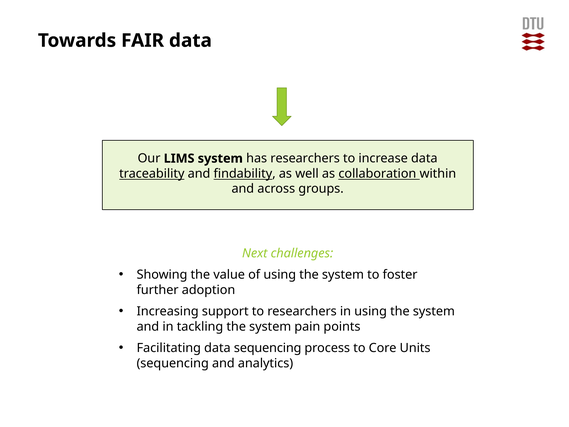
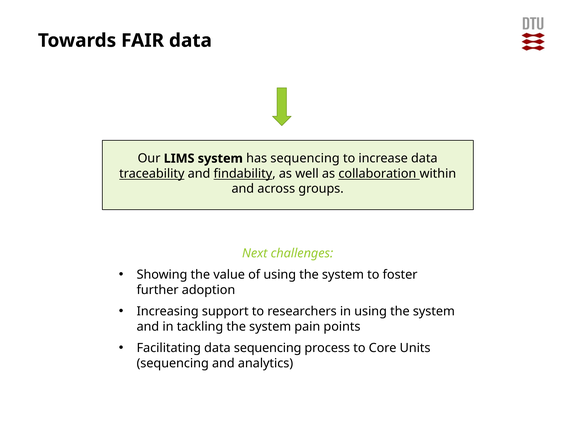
has researchers: researchers -> sequencing (305, 158)
